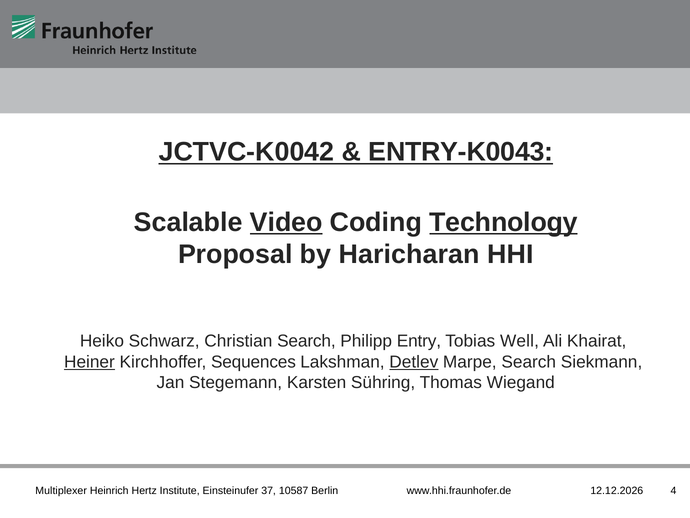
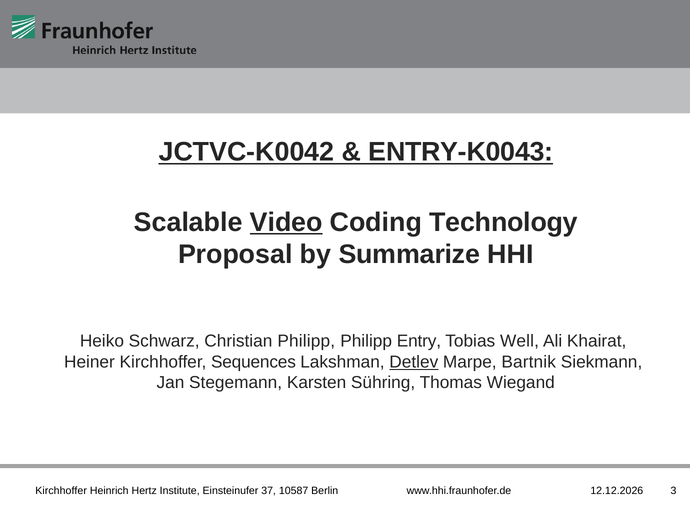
Technology underline: present -> none (504, 222)
Haricharan: Haricharan -> Summarize (409, 254)
Christian Search: Search -> Philipp (306, 341)
Heiner underline: present -> none (89, 362)
Marpe Search: Search -> Bartnik (529, 362)
Multiplexer: Multiplexer -> Kirchhoffer (61, 490)
4: 4 -> 3 (674, 490)
